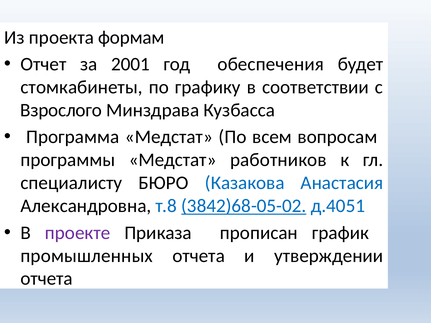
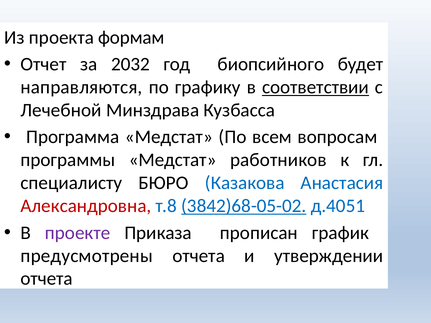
2001: 2001 -> 2032 (130, 64)
обеспечения: обеспечения -> биопсийного (271, 64)
стомкабинеты: стомкабинеты -> направляются (81, 87)
соответствии underline: none -> present (315, 87)
Взрослого: Взрослого -> Лечебной (61, 110)
Александровна colour: black -> red (86, 206)
промышленных: промышленных -> предусмотрены (87, 256)
